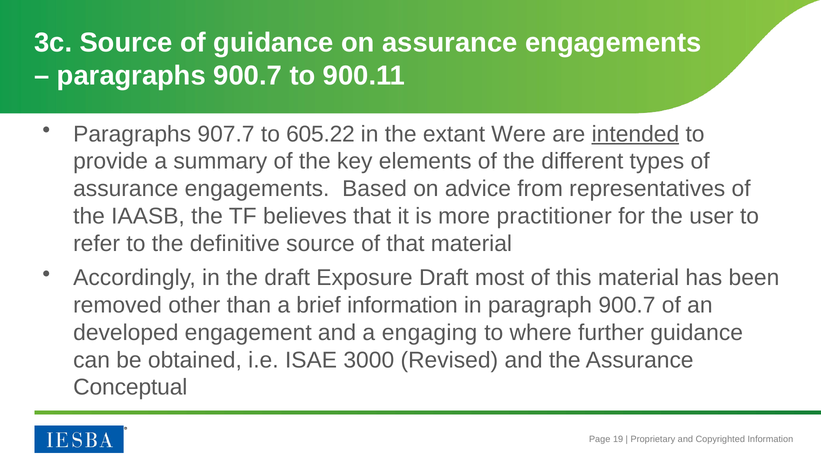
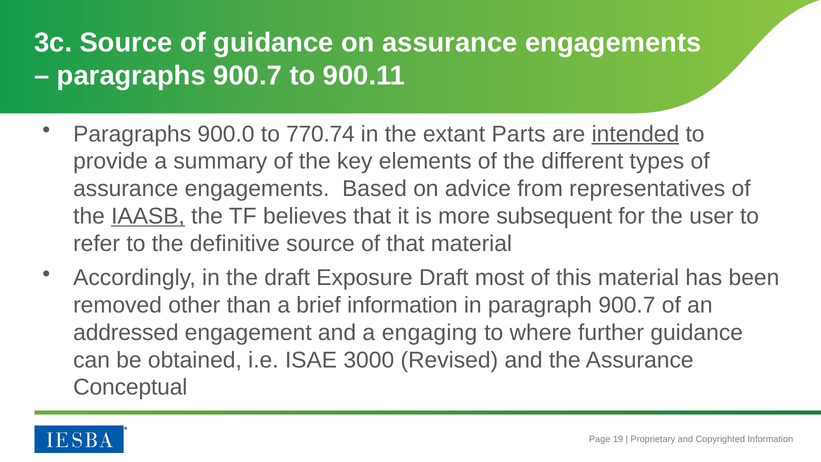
907.7: 907.7 -> 900.0 (226, 134)
605.22: 605.22 -> 770.74 (320, 134)
Were: Were -> Parts (519, 134)
IAASB underline: none -> present (148, 216)
practitioner: practitioner -> subsequent (554, 216)
developed: developed -> addressed (126, 332)
